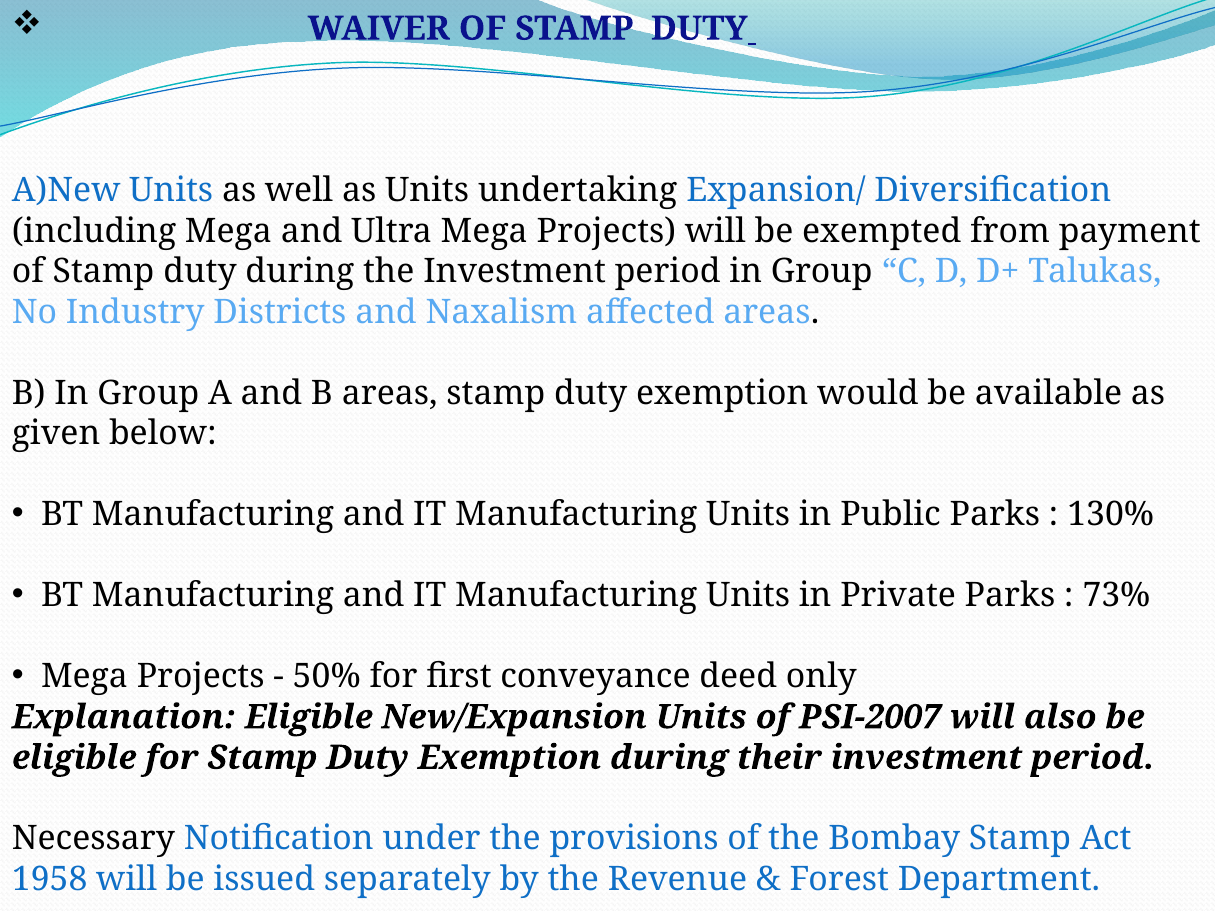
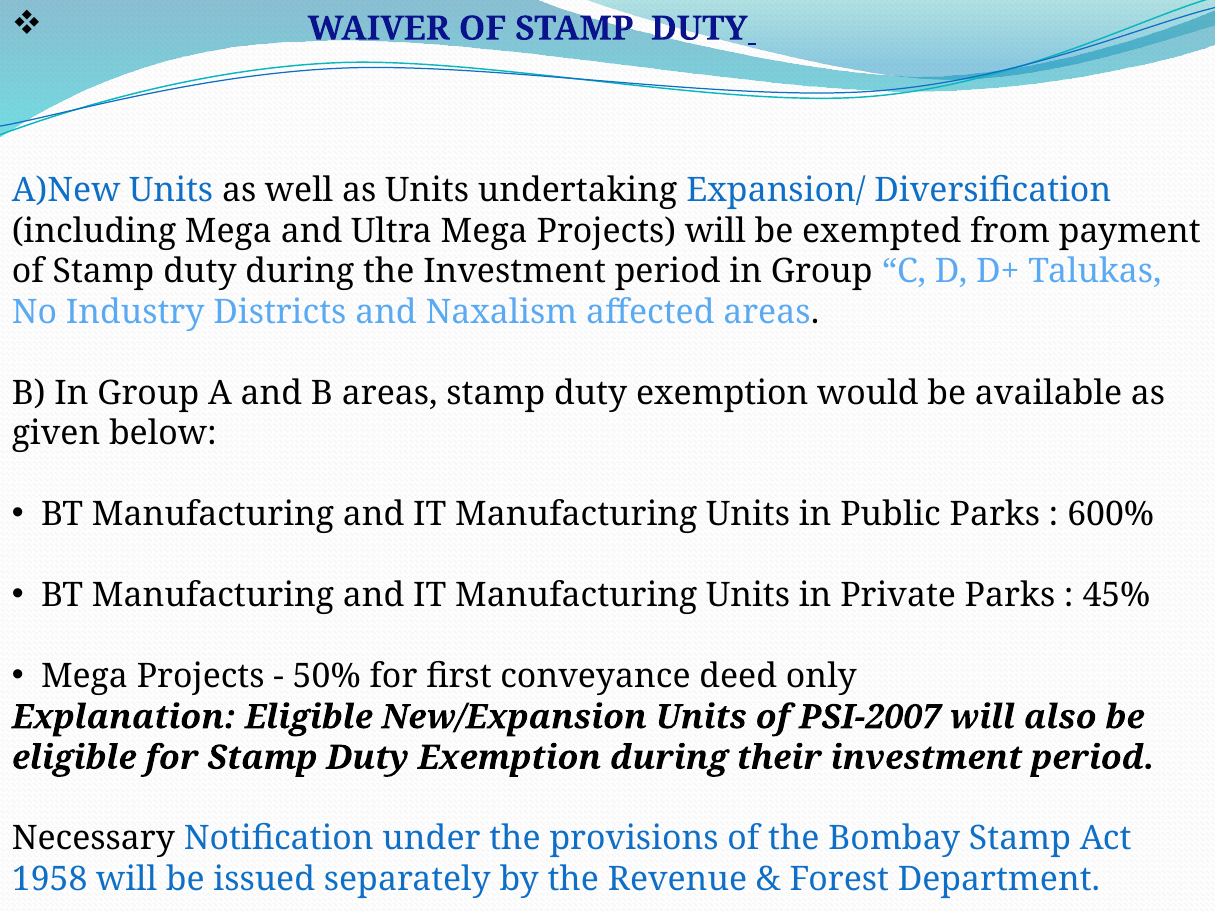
130%: 130% -> 600% (1111, 515)
73%: 73% -> 45% (1116, 596)
